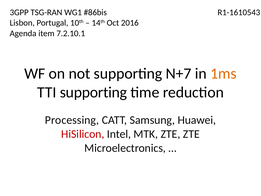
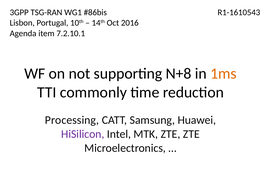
N+7: N+7 -> N+8 (179, 74)
TTI supporting: supporting -> commonly (93, 92)
HiSilicon colour: red -> purple (83, 134)
